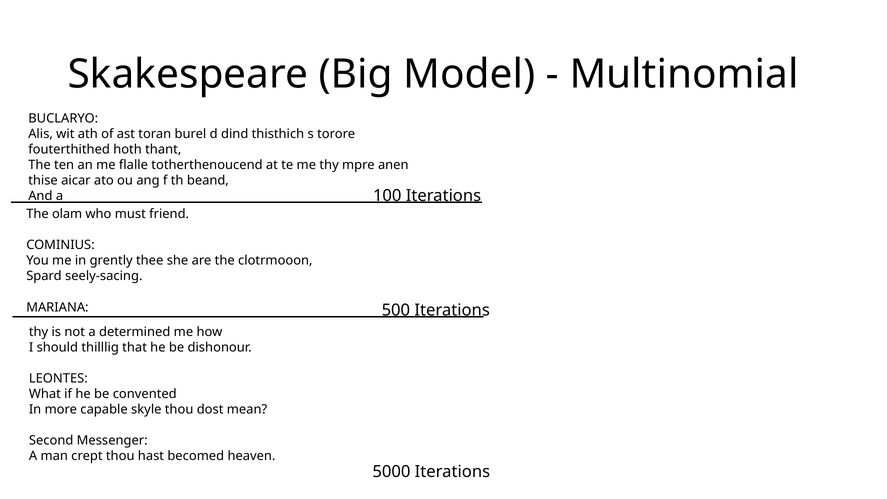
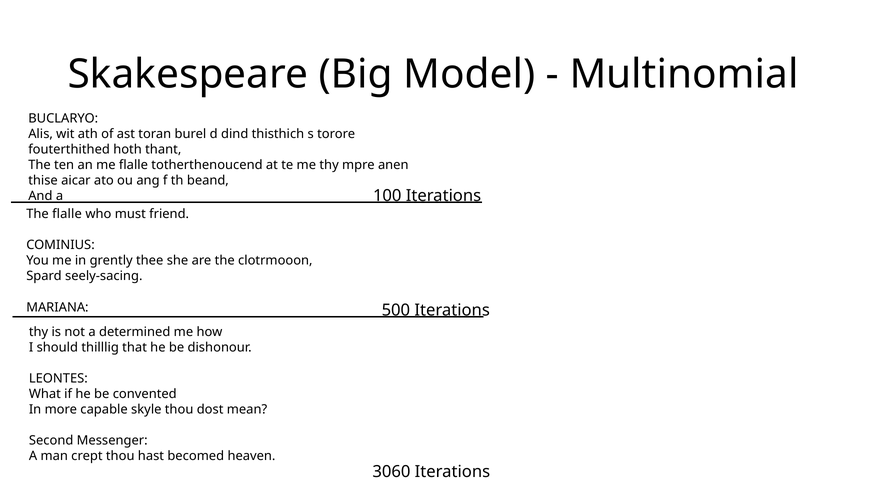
The olam: olam -> flalle (67, 214)
5000: 5000 -> 3060 (391, 472)
